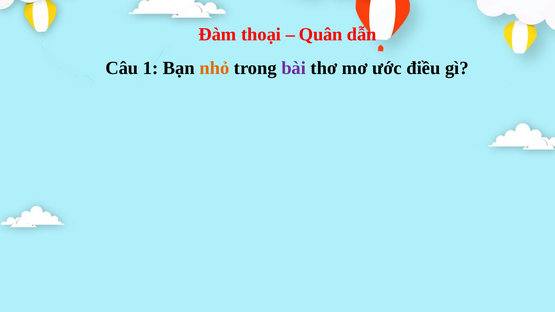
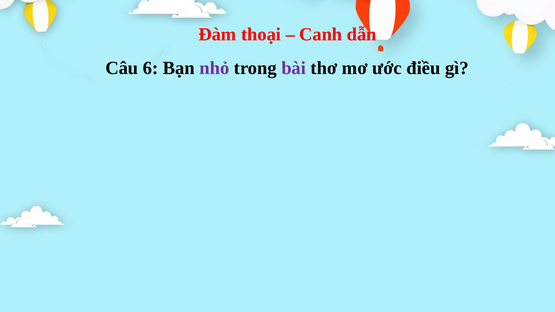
Quân: Quân -> Canh (321, 34)
1: 1 -> 6 (151, 68)
nhỏ colour: orange -> purple (214, 68)
